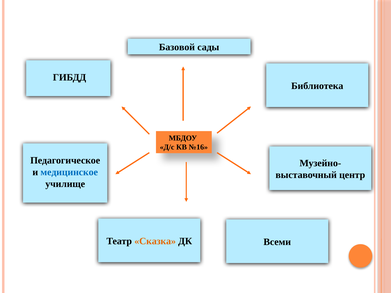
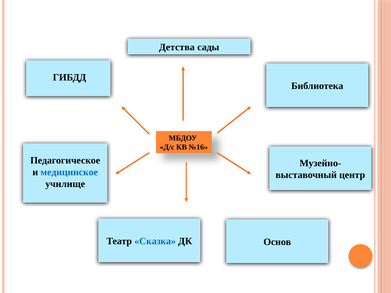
Базовой: Базовой -> Детства (177, 47)
Сказка colour: orange -> blue (155, 241)
Всеми: Всеми -> Основ (277, 242)
